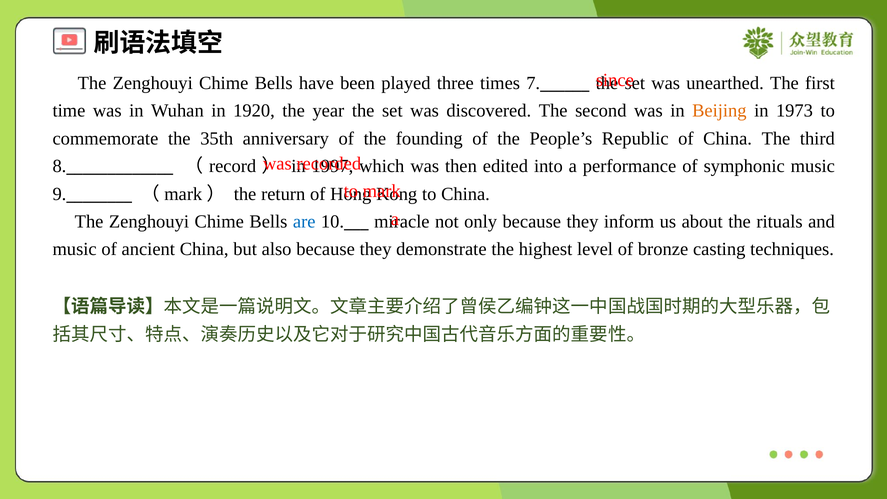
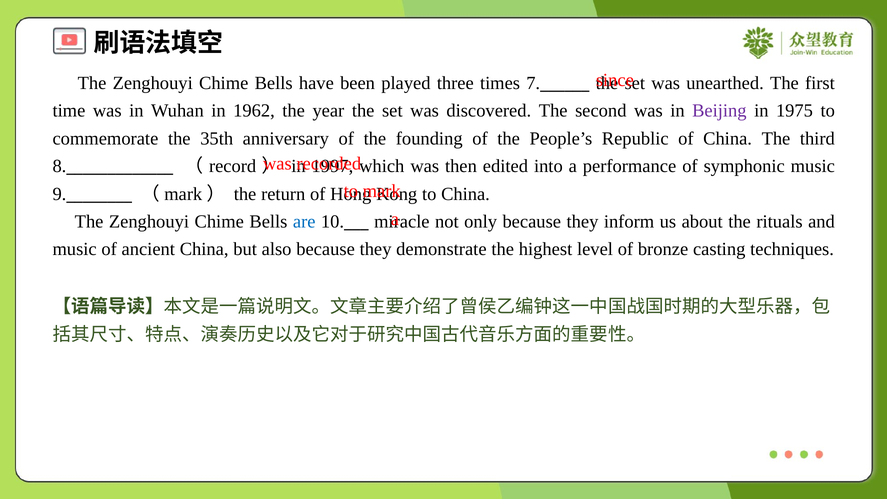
1920: 1920 -> 1962 (254, 111)
Beijing colour: orange -> purple (719, 111)
1973: 1973 -> 1975 (794, 111)
